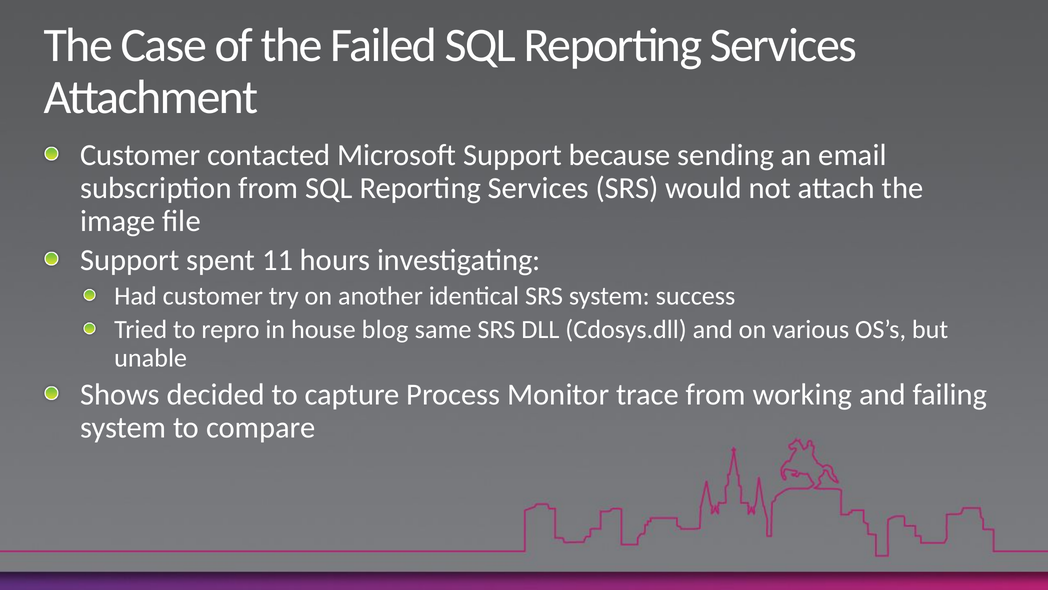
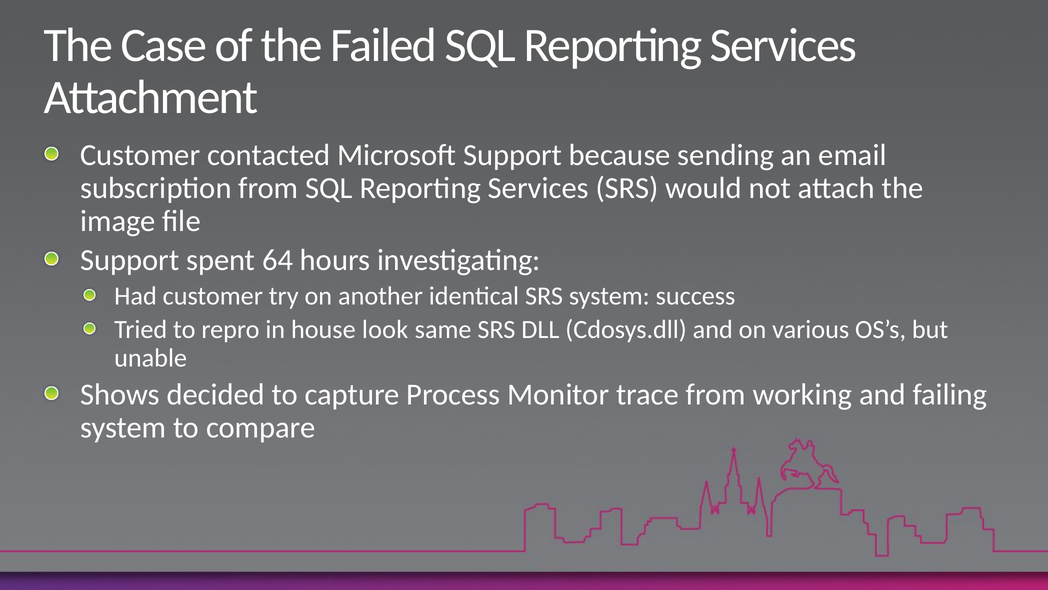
11: 11 -> 64 (278, 260)
blog: blog -> look (385, 330)
